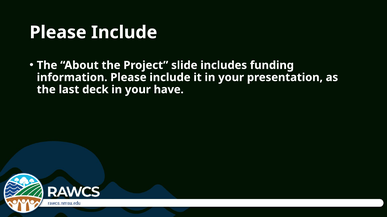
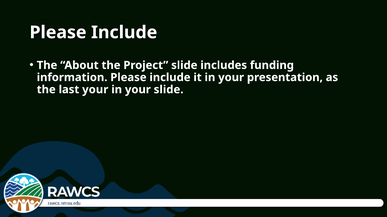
last deck: deck -> your (95, 90)
your have: have -> slide (169, 90)
